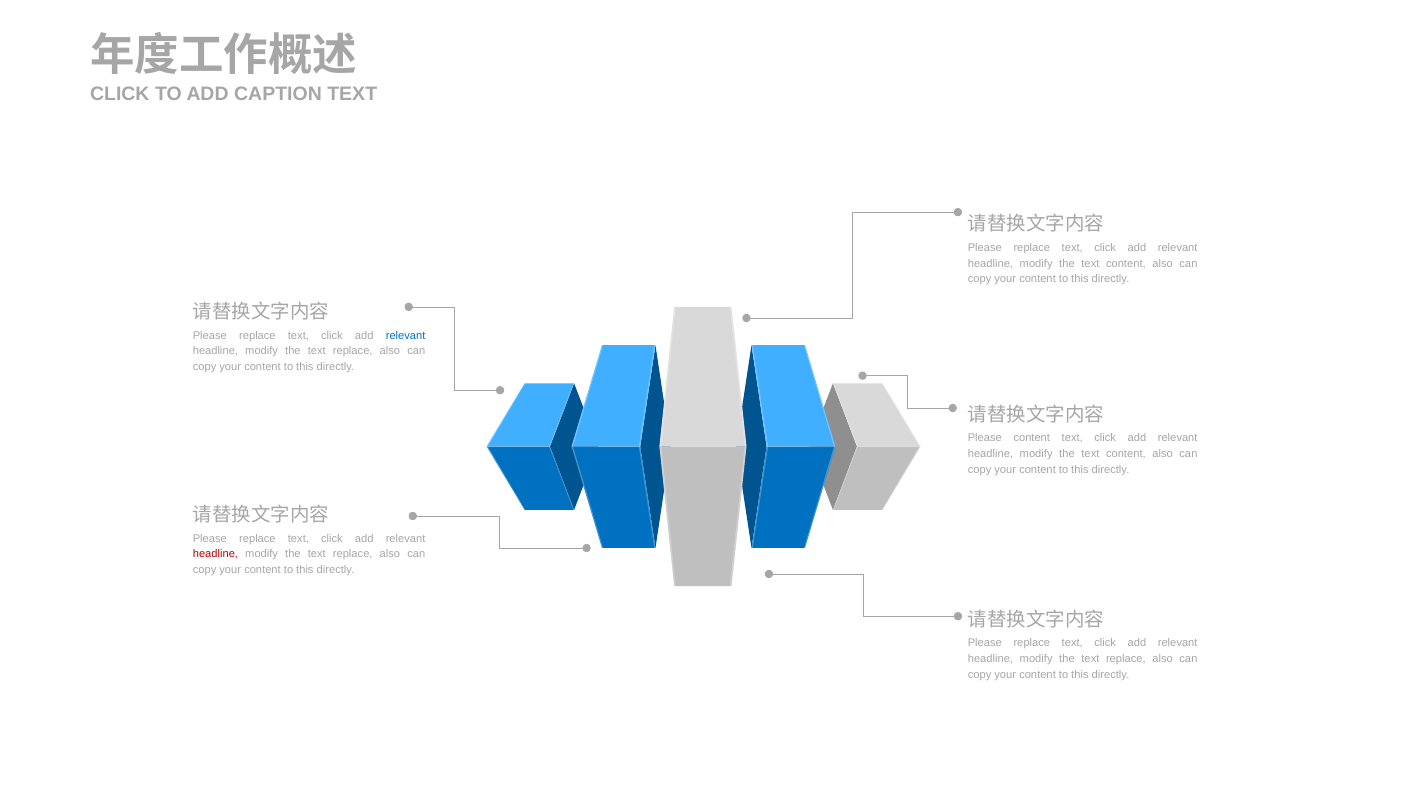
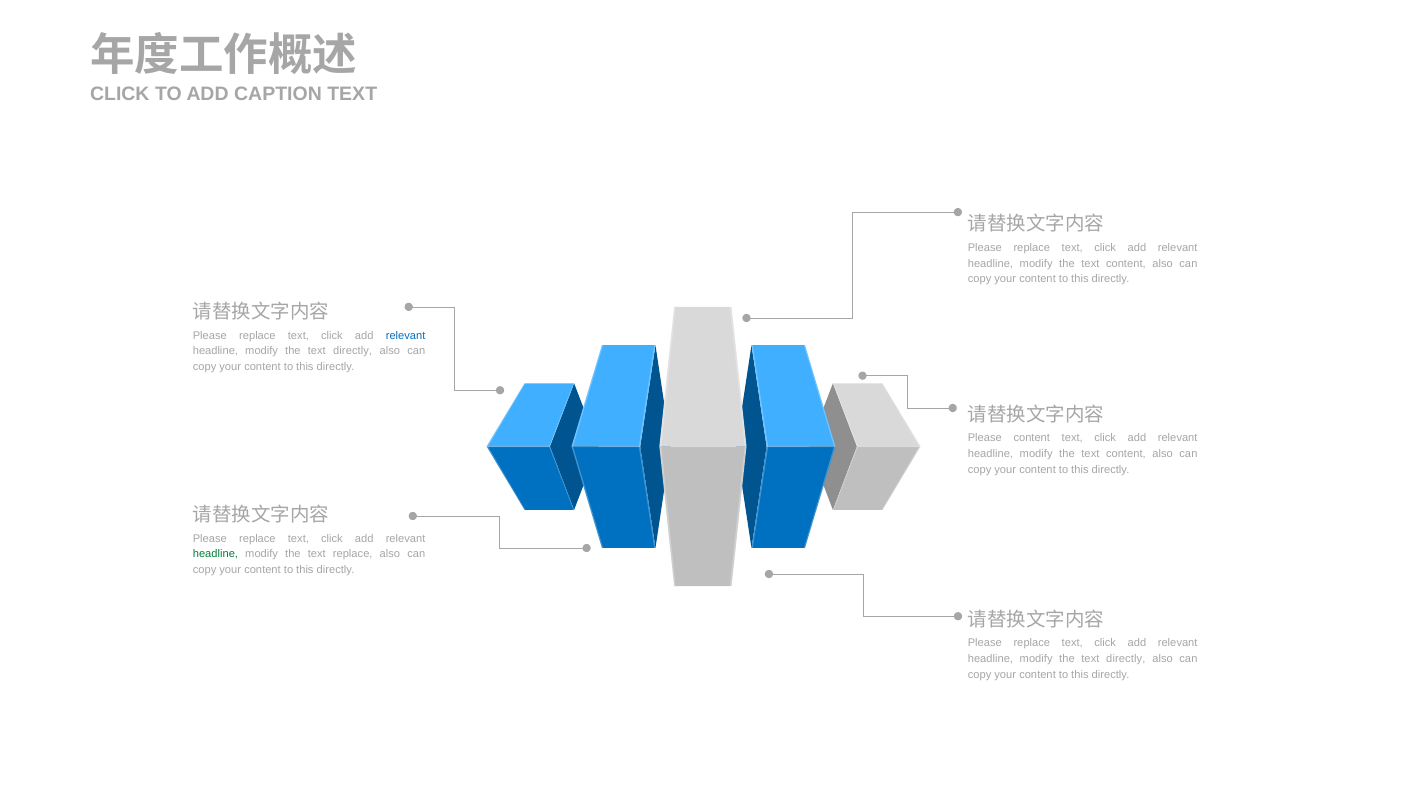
replace: replace -> directly (353, 351)
headline colour: red -> green (215, 555)
replace: replace -> directly (1126, 659)
